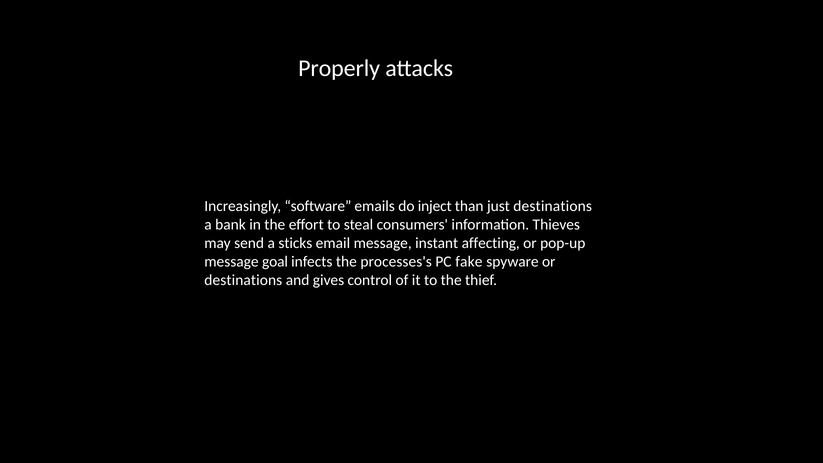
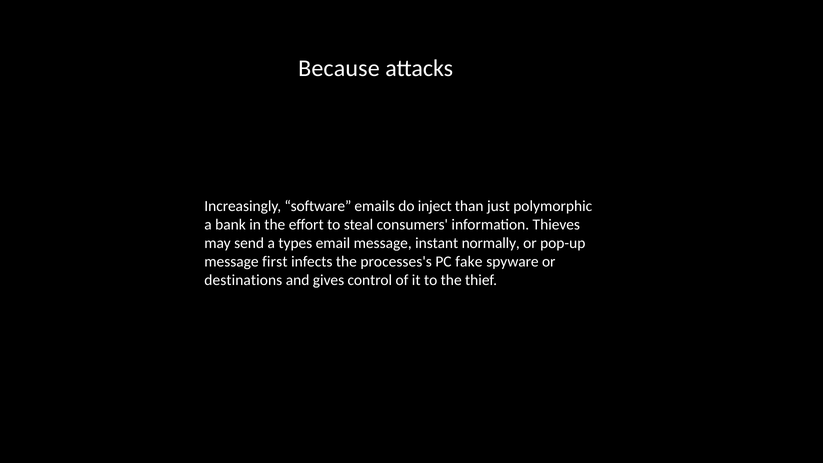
Properly: Properly -> Because (339, 68)
just destinations: destinations -> polymorphic (553, 206)
sticks: sticks -> types (295, 243)
affecting: affecting -> normally (491, 243)
goal: goal -> first (275, 262)
